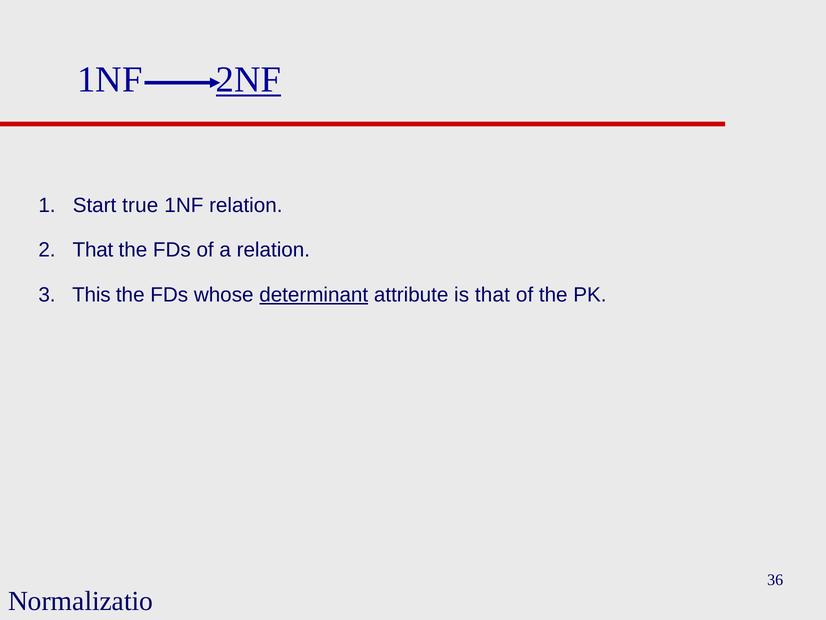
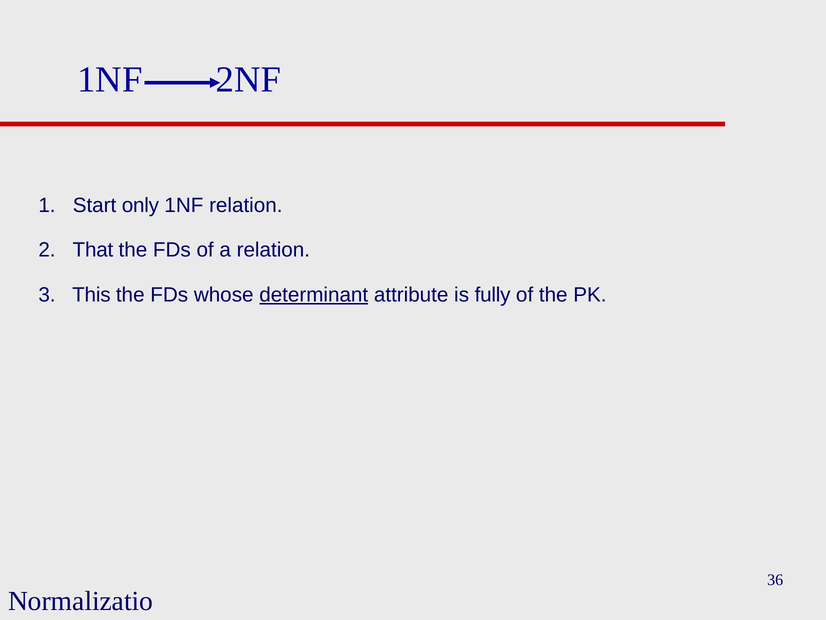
2NF underline: present -> none (248, 80)
true: true -> only (140, 205)
is that: that -> fully (493, 295)
